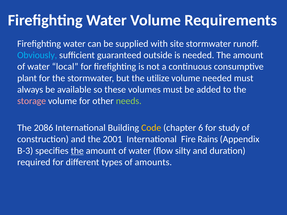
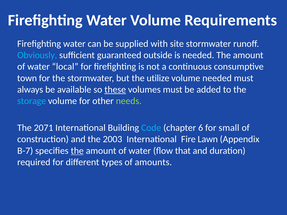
plant: plant -> town (27, 78)
these underline: none -> present (115, 90)
storage colour: pink -> light blue (32, 101)
2086: 2086 -> 2071 (44, 128)
Code colour: yellow -> light blue (151, 128)
study: study -> small (229, 128)
2001: 2001 -> 2003 (113, 139)
Rains: Rains -> Lawn (208, 139)
B-3: B-3 -> B-7 (25, 151)
silty: silty -> that (183, 151)
